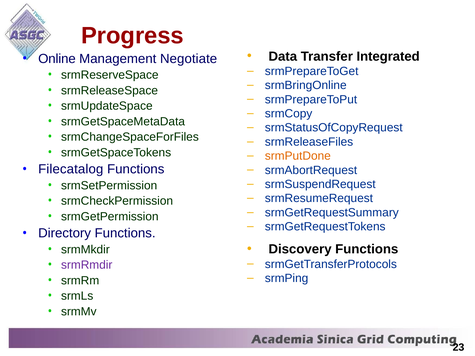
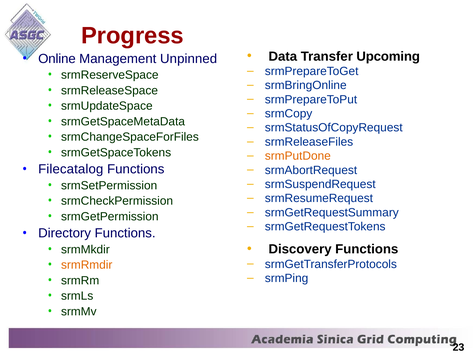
Integrated: Integrated -> Upcoming (388, 56)
Negotiate: Negotiate -> Unpinned (189, 59)
srmRmdir colour: purple -> orange (87, 265)
